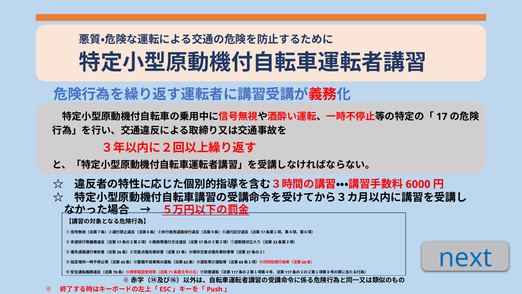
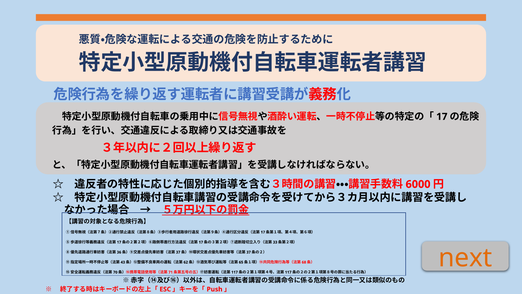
next colour: blue -> orange (465, 258)
